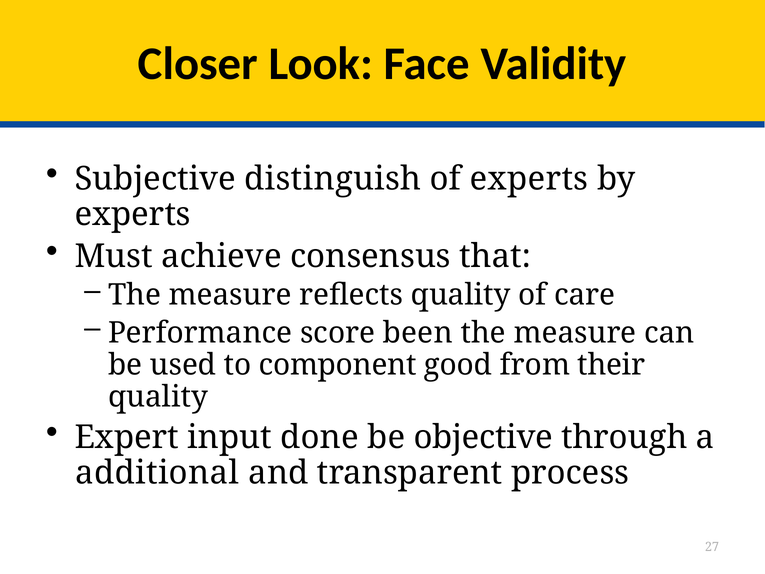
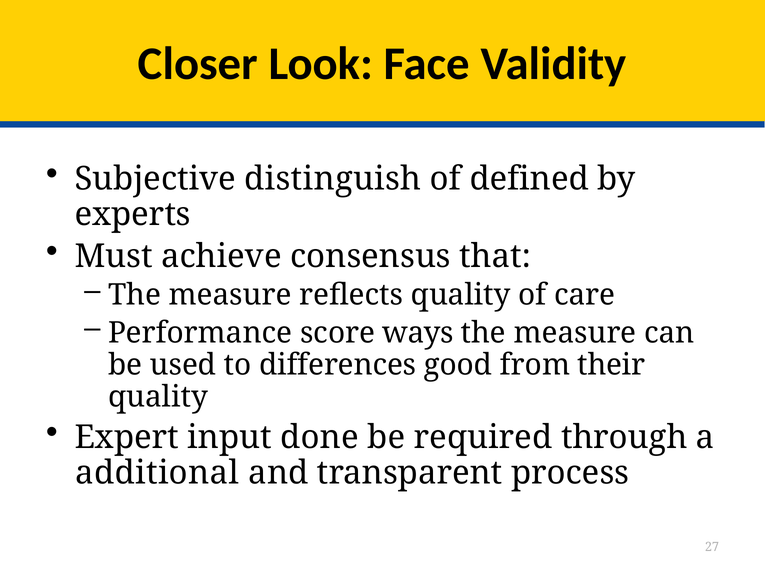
of experts: experts -> defined (529, 179)
been: been -> ways (418, 333)
component: component -> differences (338, 365)
objective: objective -> required (483, 437)
